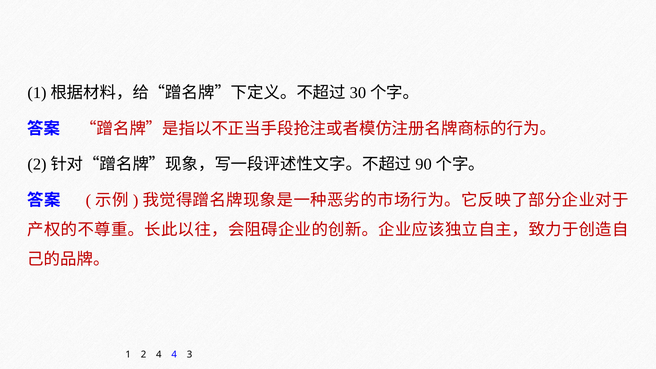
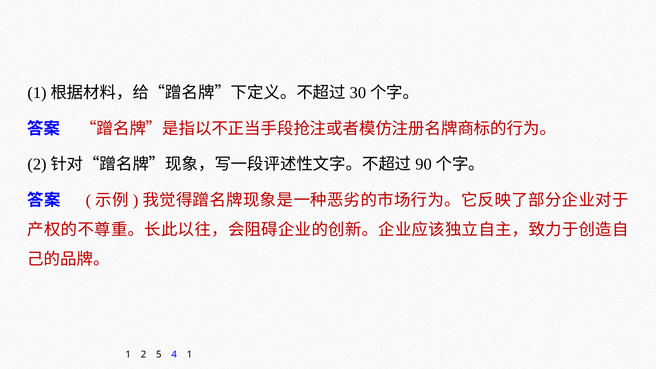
2 4: 4 -> 5 (159, 355)
4 3: 3 -> 1 (190, 355)
